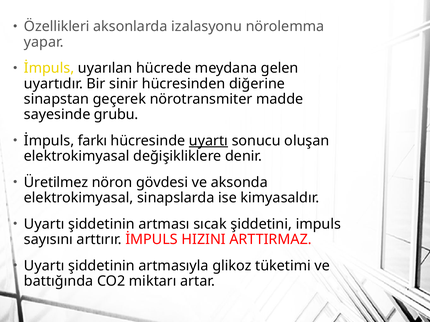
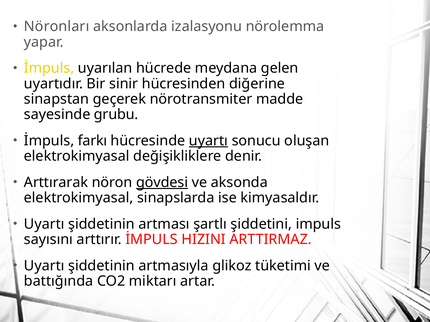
Özellikleri: Özellikleri -> Nöronları (57, 27)
Üretilmez: Üretilmez -> Arttırarak (56, 183)
gövdesi underline: none -> present (162, 183)
sıcak: sıcak -> şartlı (210, 224)
